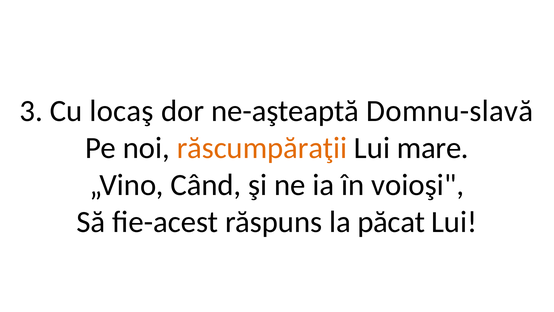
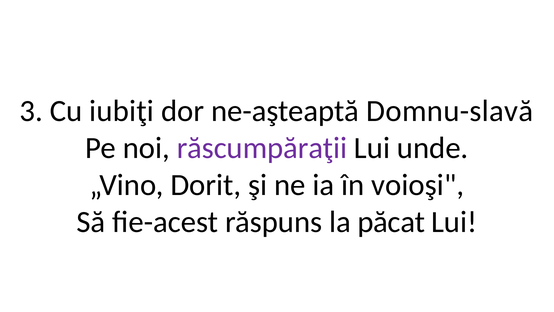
locaş: locaş -> iubiţi (122, 111)
răscumpăraţii colour: orange -> purple (262, 148)
mare: mare -> unde (433, 148)
Când: Când -> Dorit (206, 185)
